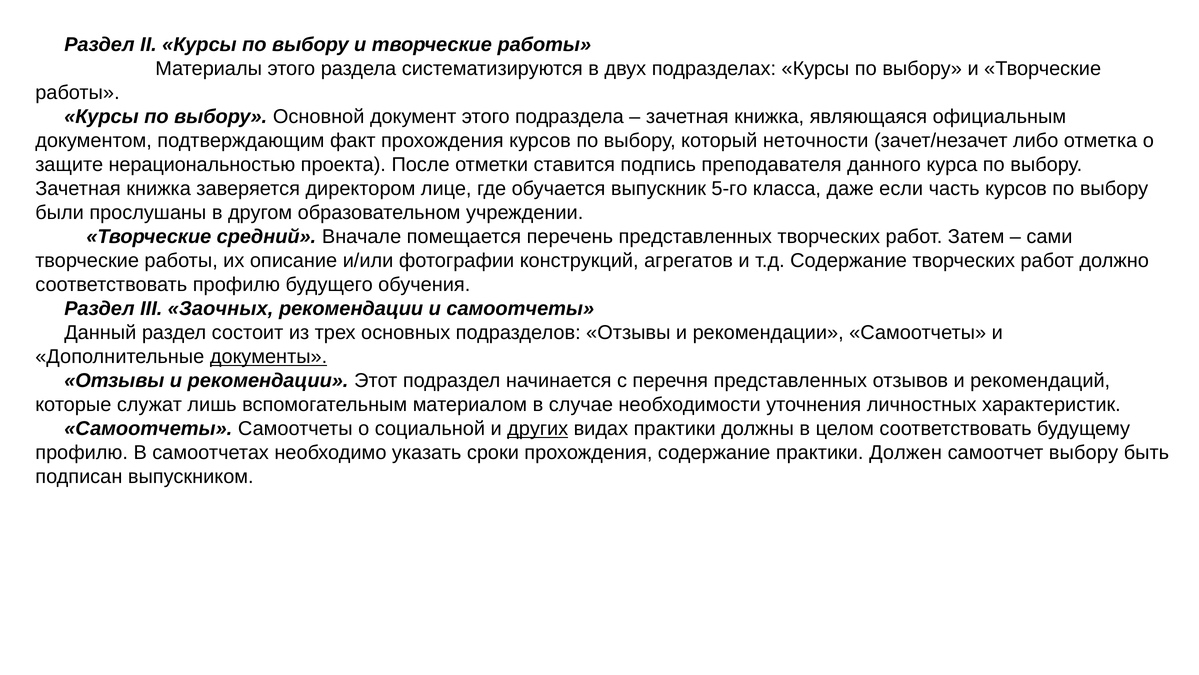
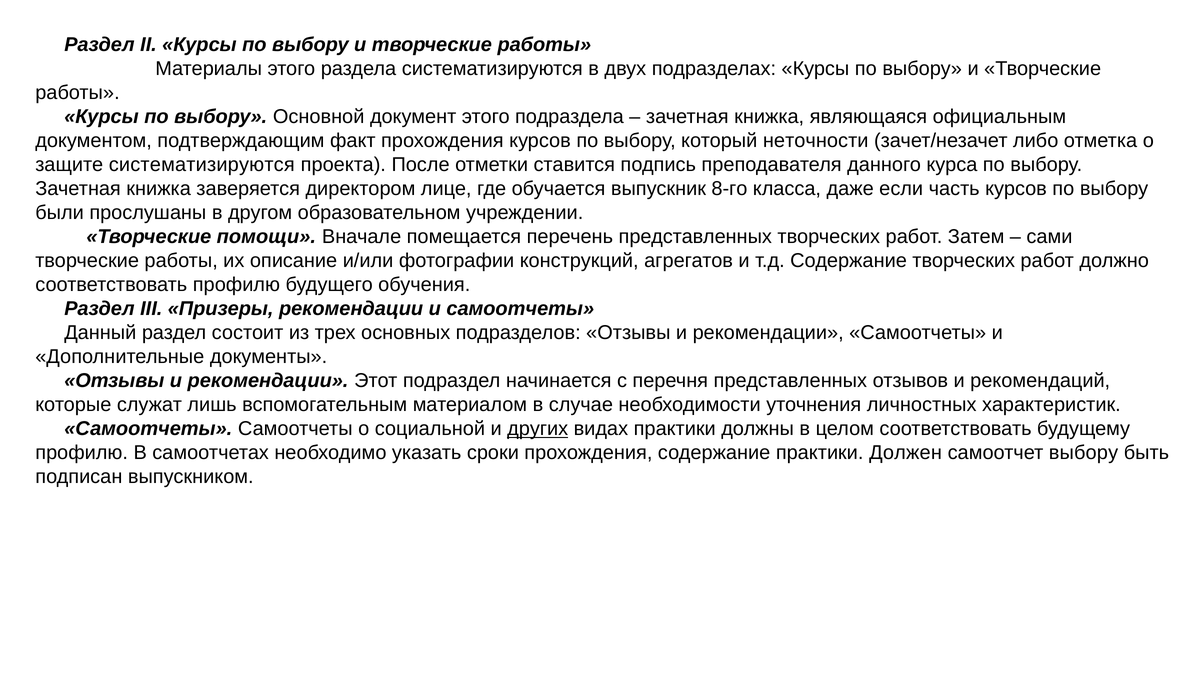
защите нерациональностью: нерациональностью -> систематизируются (202, 165)
5-го: 5-го -> 8-го (729, 189)
средний: средний -> помощи (266, 237)
Заочных: Заочных -> Призеры (221, 309)
документы underline: present -> none (269, 357)
